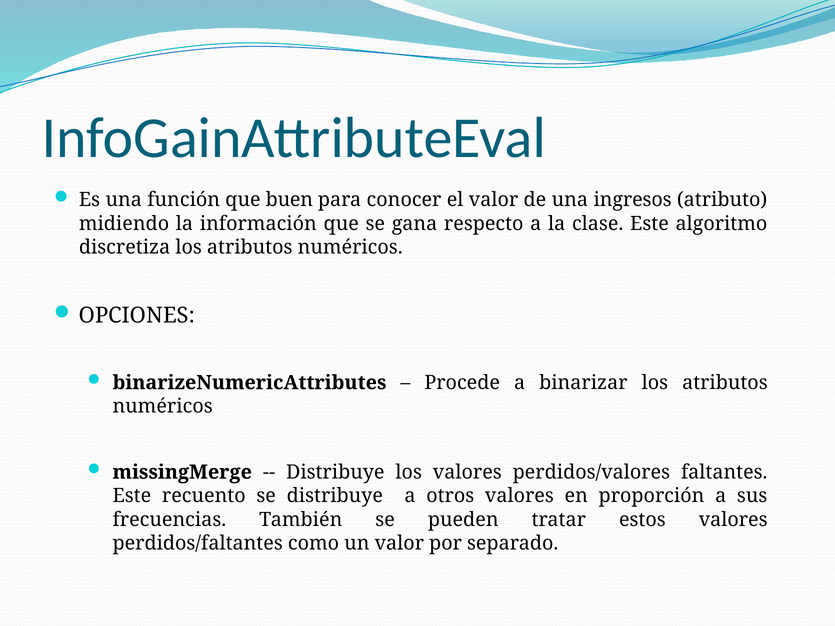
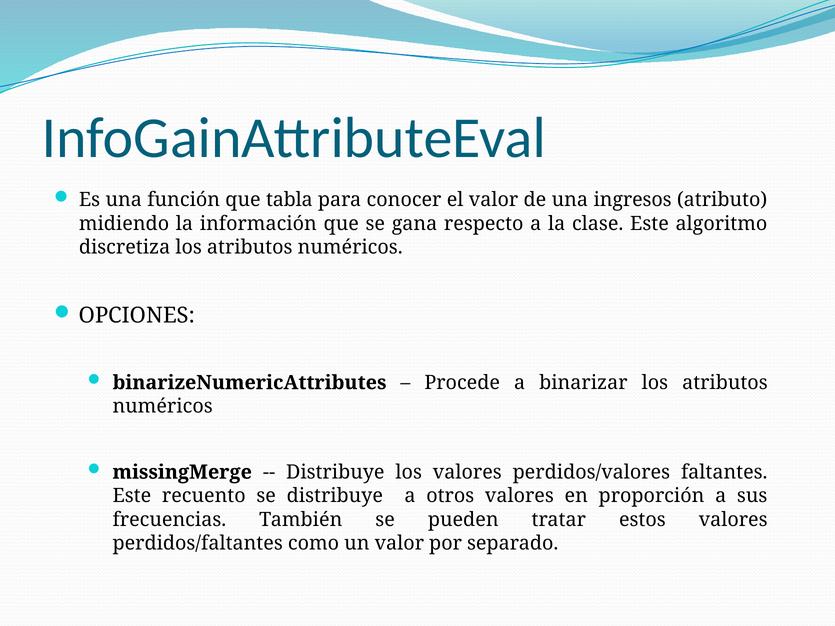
buen: buen -> tabla (289, 200)
